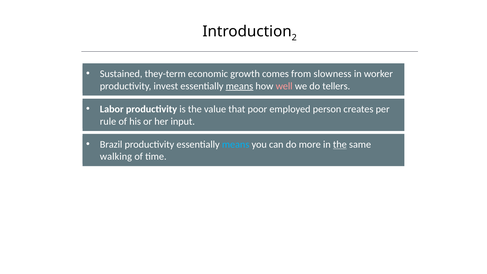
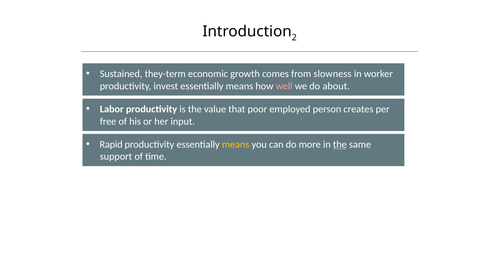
means underline: present -> none (239, 86)
tellers: tellers -> about (336, 86)
rule: rule -> free (108, 121)
Brazil: Brazil -> Rapid (111, 144)
means colour: light blue -> yellow (236, 144)
walking: walking -> support (116, 157)
